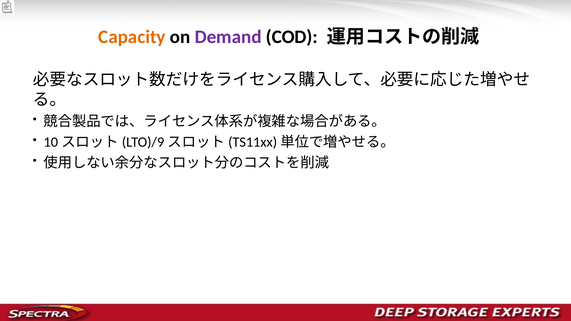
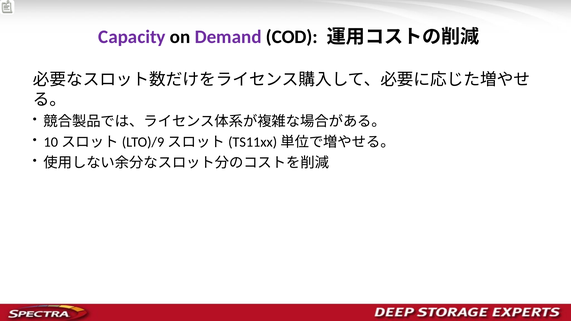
Capacity colour: orange -> purple (132, 37)
